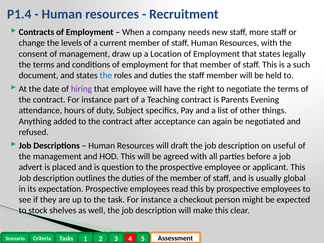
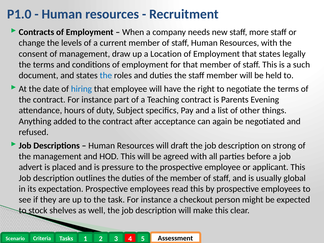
P1.4: P1.4 -> P1.0 (19, 14)
hiring colour: purple -> blue (81, 89)
useful: useful -> strong (284, 146)
question: question -> pressure (118, 167)
